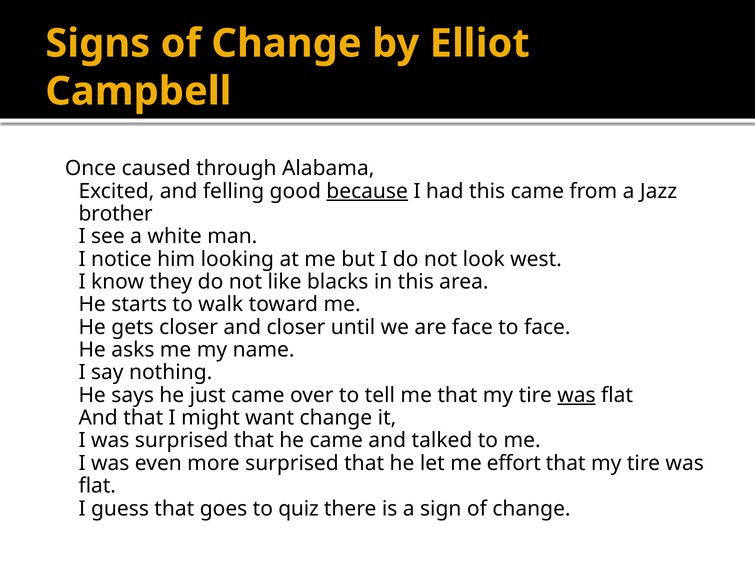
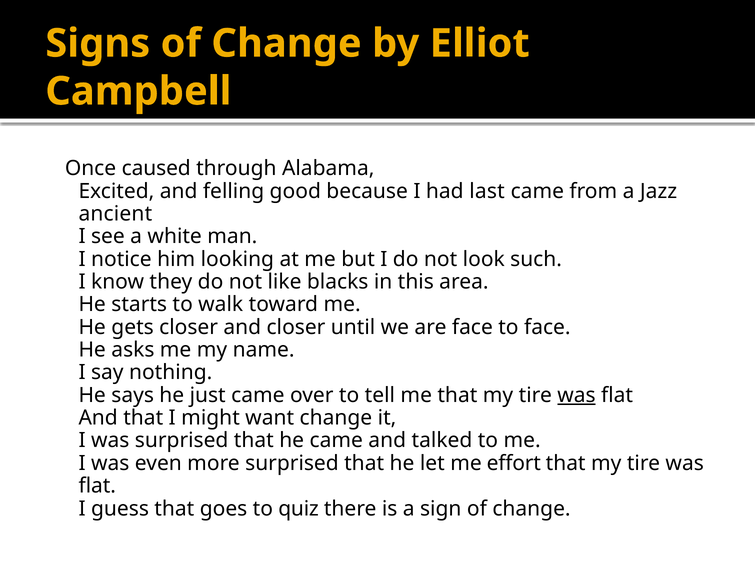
because underline: present -> none (367, 191)
had this: this -> last (487, 191)
brother: brother -> ancient (115, 213)
west: west -> such (536, 259)
